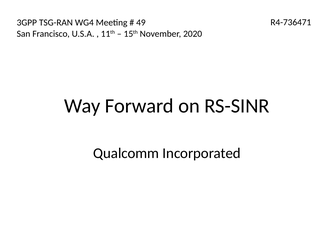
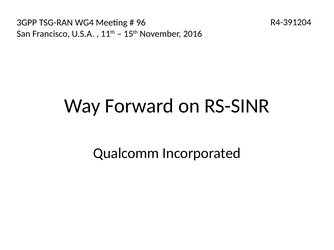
R4-736471: R4-736471 -> R4-391204 (291, 22)
49: 49 -> 96 (141, 23)
2020: 2020 -> 2016 (193, 34)
